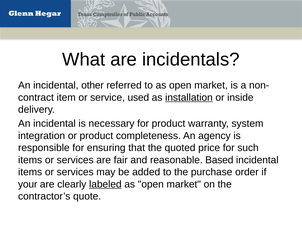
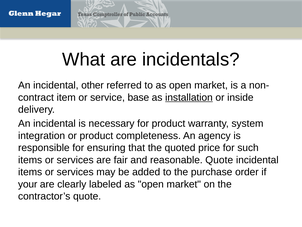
used: used -> base (138, 97)
reasonable Based: Based -> Quote (219, 160)
labeled underline: present -> none (105, 184)
